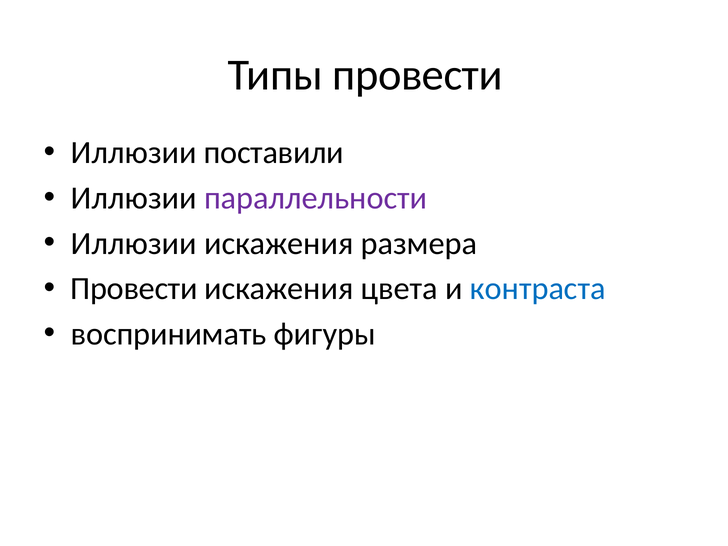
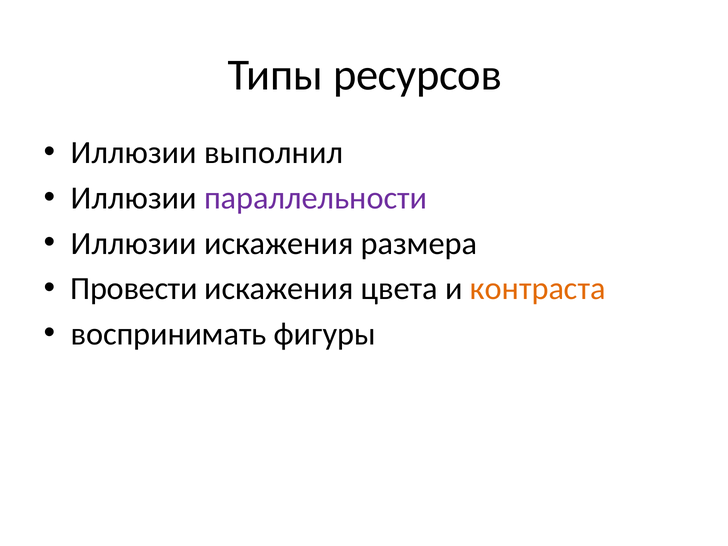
Типы провести: провести -> ресурсов (417, 75)
поставили: поставили -> выполнил (274, 153)
контраста colour: blue -> orange (538, 289)
